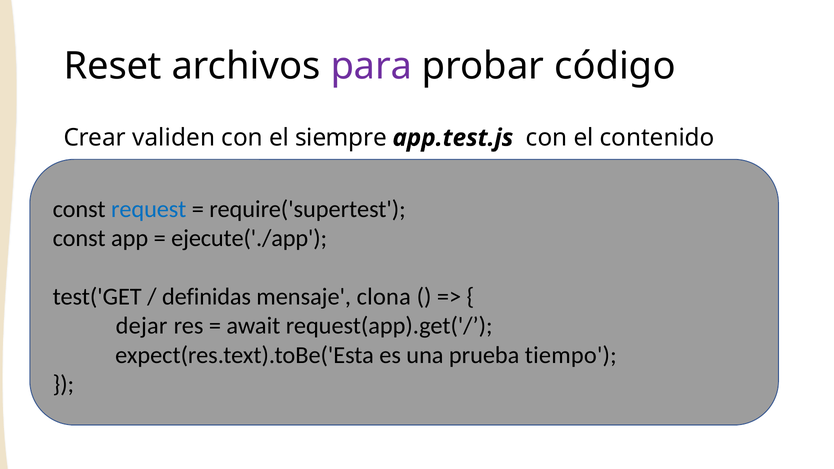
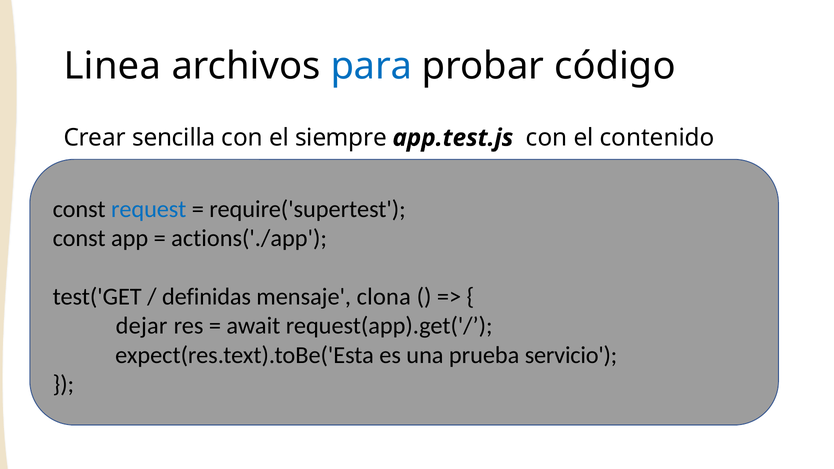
Reset: Reset -> Linea (112, 66)
para colour: purple -> blue (371, 66)
validen: validen -> sencilla (174, 138)
ejecute('./app: ejecute('./app -> actions('./app (249, 238)
tiempo: tiempo -> servicio (571, 355)
